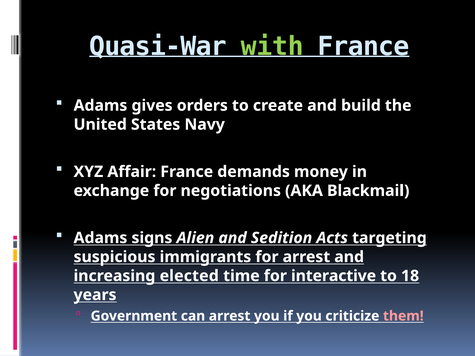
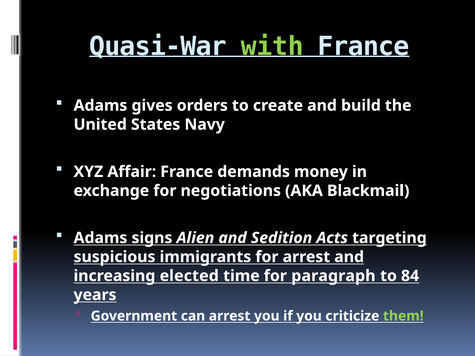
interactive: interactive -> paragraph (333, 276)
18: 18 -> 84 (410, 276)
them colour: pink -> light green (403, 316)
